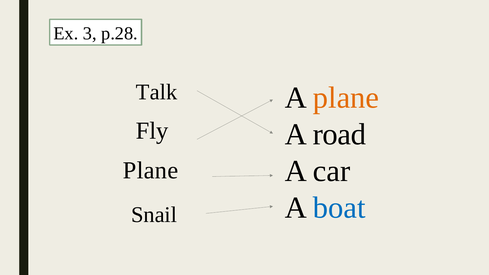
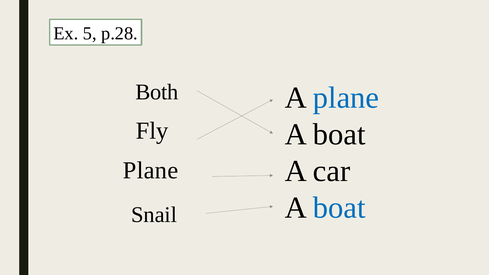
3: 3 -> 5 (90, 33)
Talk: Talk -> Both (157, 92)
plane colour: orange -> blue (346, 98)
road: road -> boat (339, 134)
